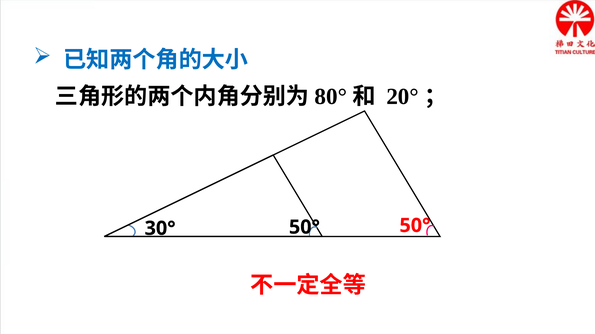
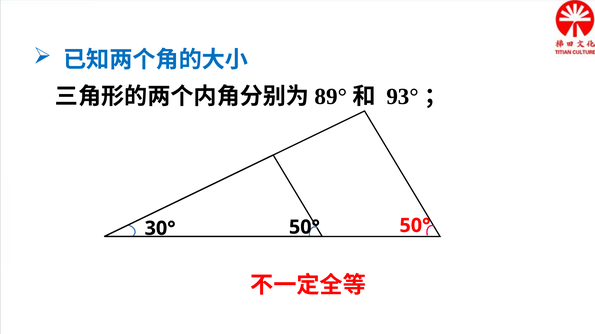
80°: 80° -> 89° (331, 97)
20°: 20° -> 93° (403, 97)
